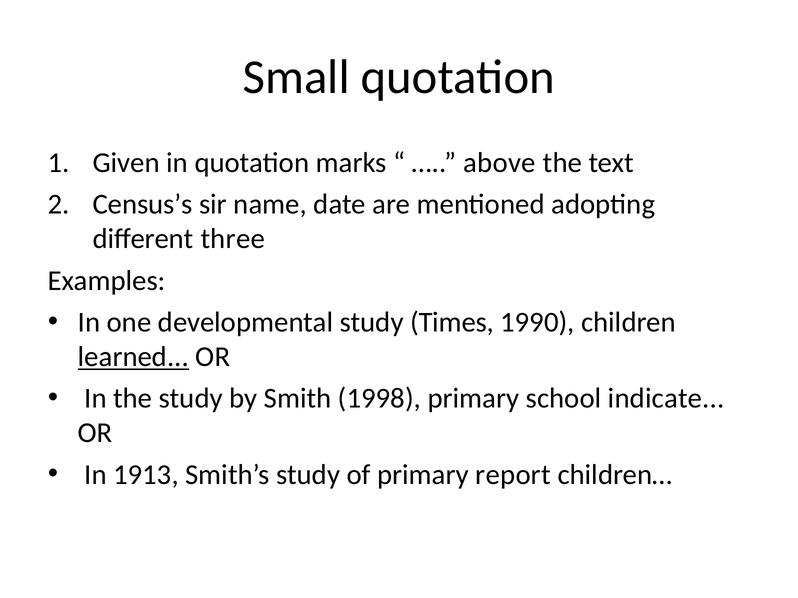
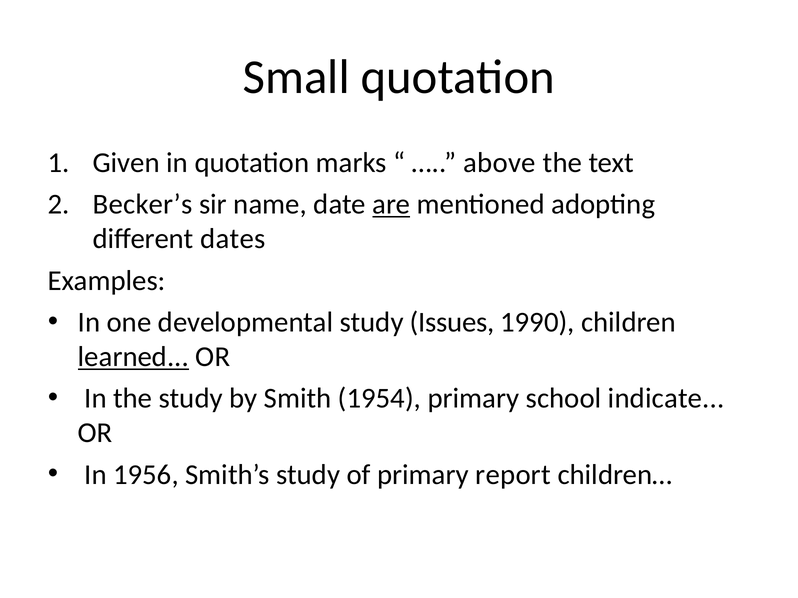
Census’s: Census’s -> Becker’s (143, 205)
are underline: none -> present (391, 205)
three: three -> dates (233, 239)
Times: Times -> Issues (452, 322)
1998: 1998 -> 1954 (379, 399)
1913: 1913 -> 1956 (146, 475)
